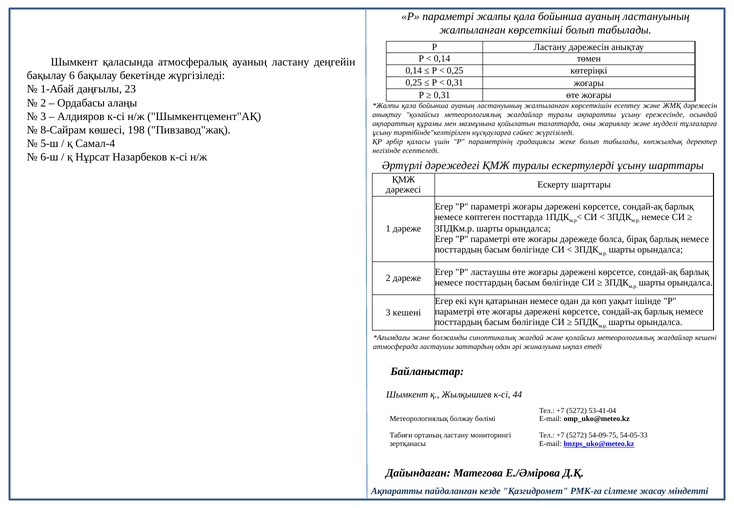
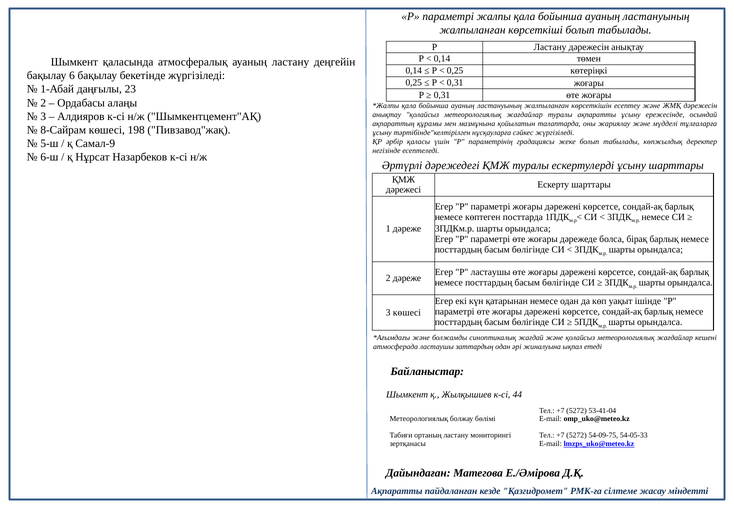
Самал-4: Самал-4 -> Самал-9 (95, 143)
3 кешені: кешені -> көшесі (407, 313)
